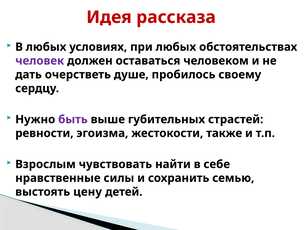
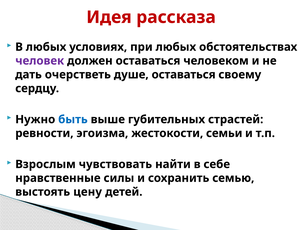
душе пробилось: пробилось -> оставаться (184, 74)
быть colour: purple -> blue (73, 119)
также: также -> семьи (224, 133)
